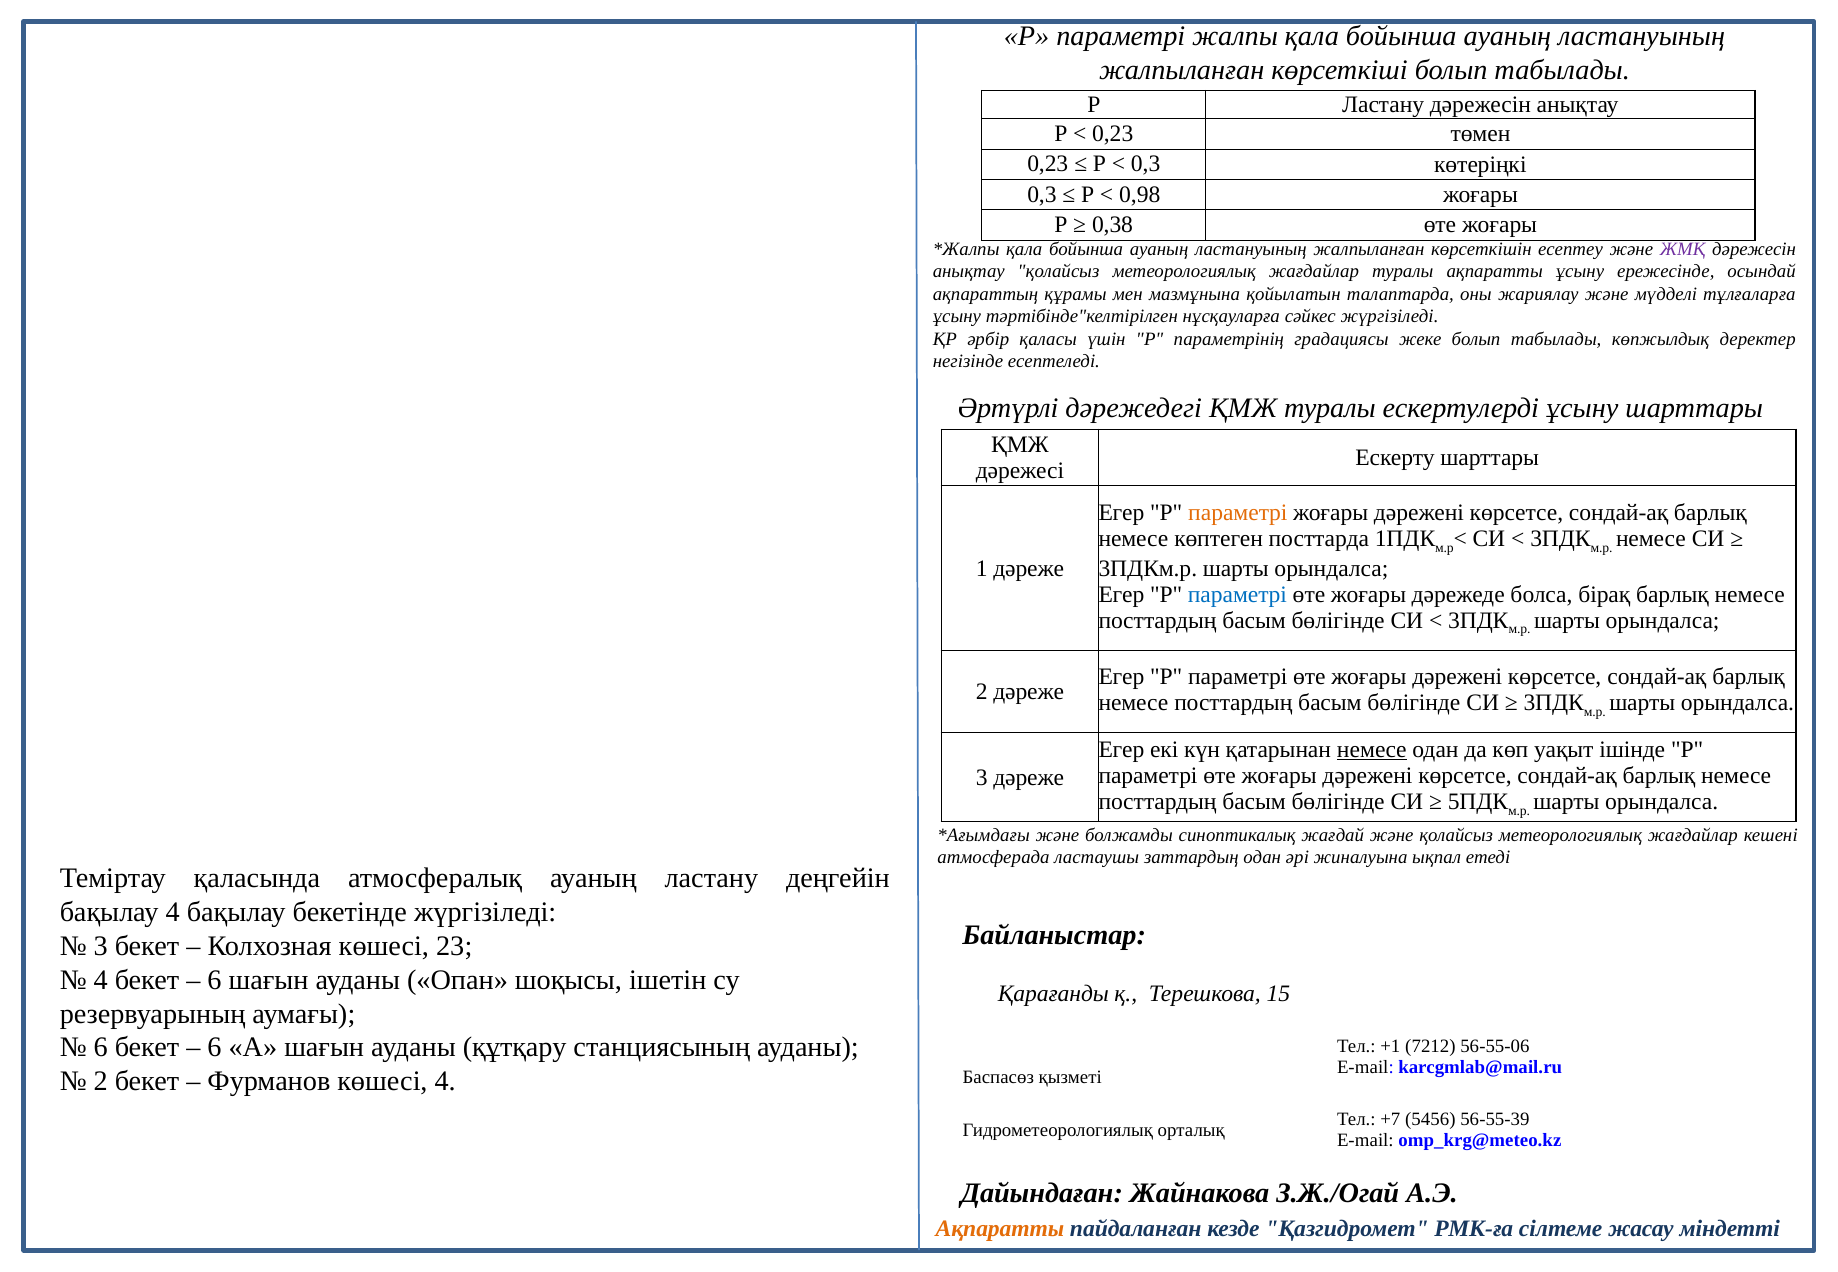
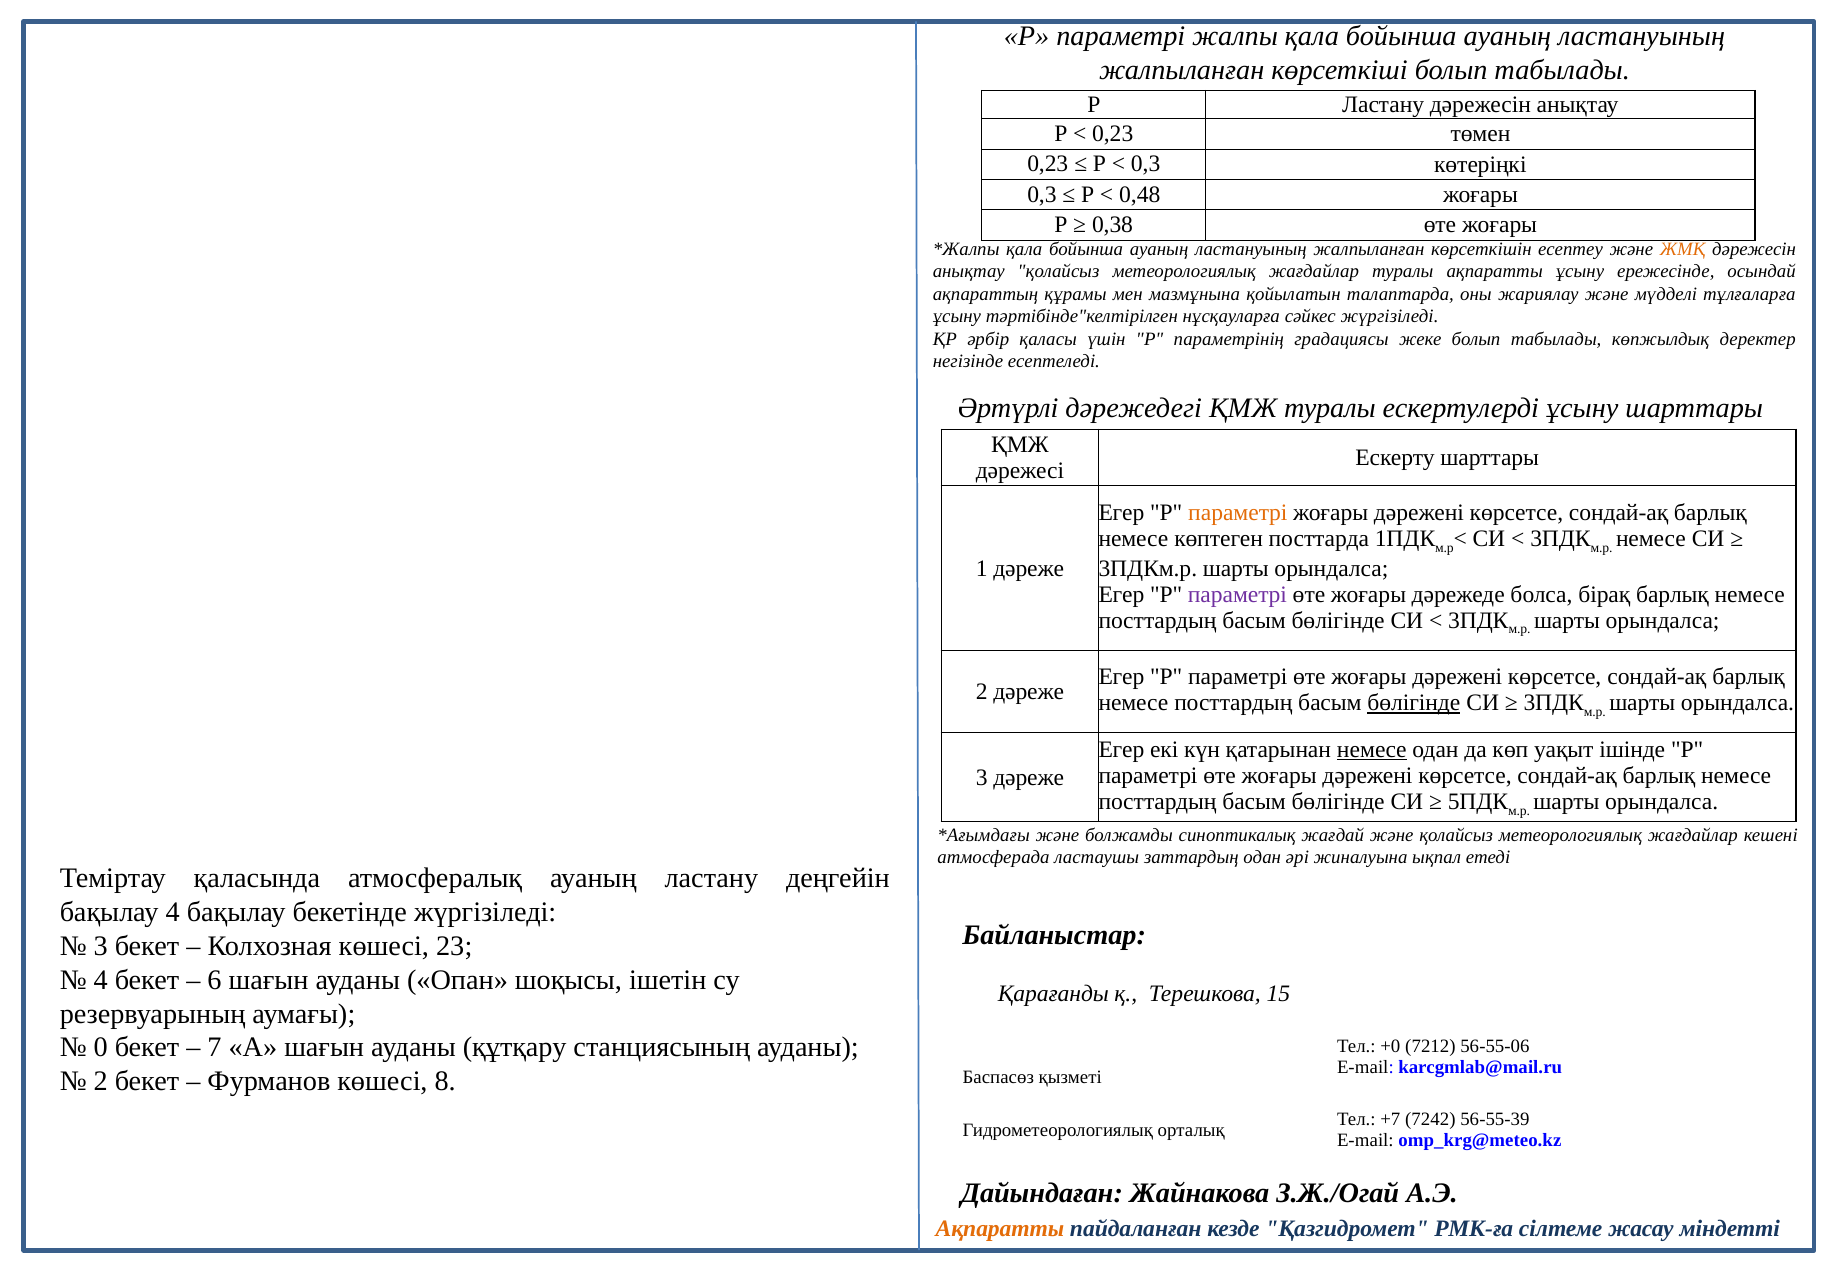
0,98: 0,98 -> 0,48 (1140, 194)
ЖМҚ colour: purple -> orange (1683, 249)
параметрі colour: blue -> purple (1237, 595)
бөлігінде underline: none -> present (1414, 703)
6: 6 -> 0 (101, 1048)
6: 6 -> 7 (215, 1048)
+1: +1 -> +0 (1390, 1047)
көшесі 4: 4 -> 8 (445, 1082)
5456: 5456 -> 7242 (1430, 1120)
